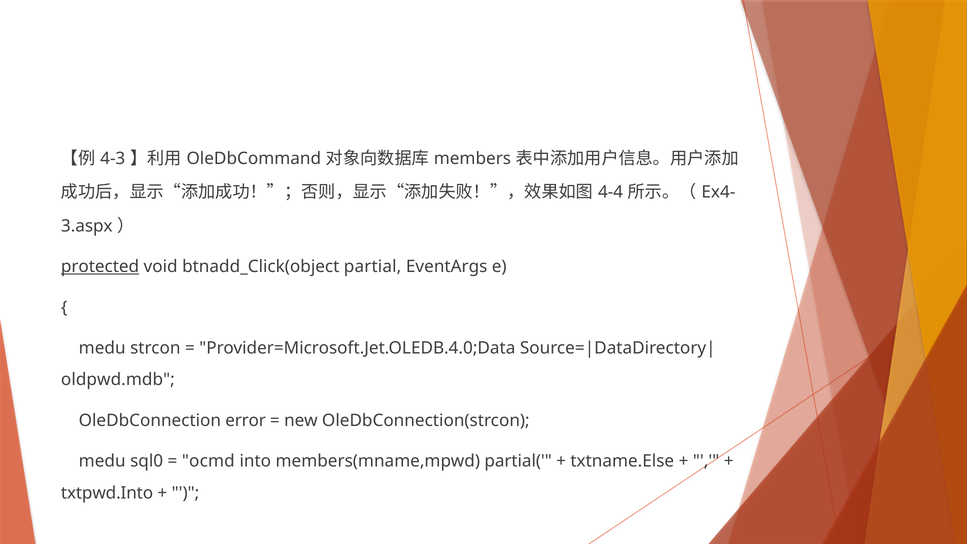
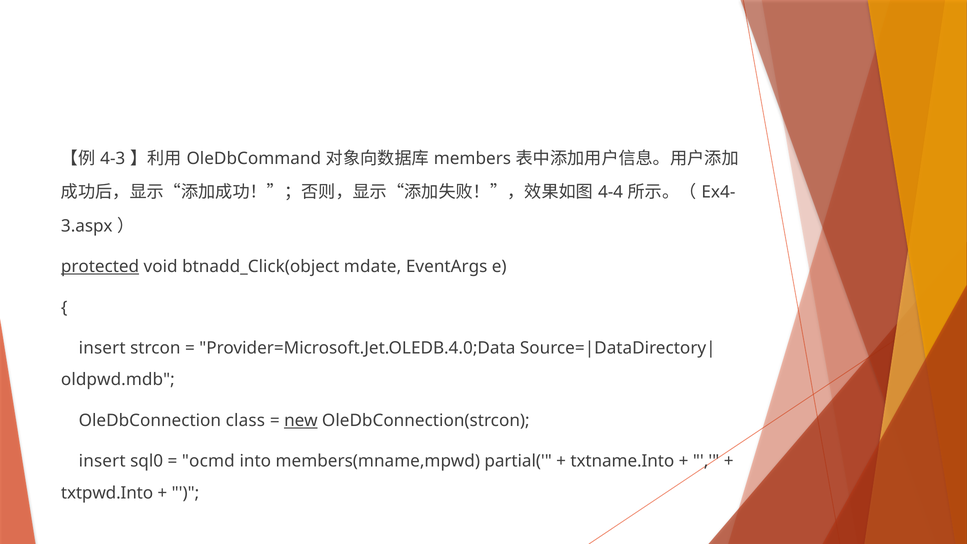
partial: partial -> mdate (373, 267)
medu: medu -> insert (102, 348)
error: error -> class (245, 420)
new underline: none -> present (301, 420)
medu: medu -> insert (102, 461)
txtname.Else: txtname.Else -> txtname.Into (622, 461)
